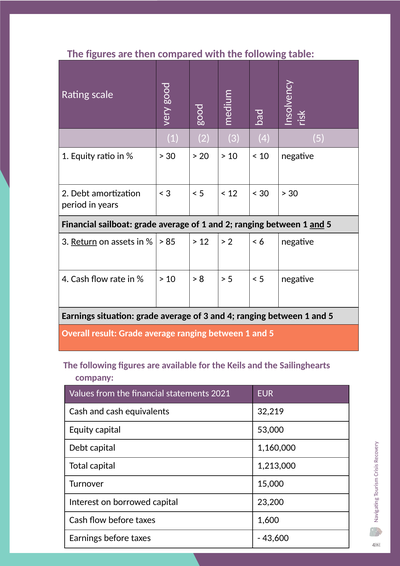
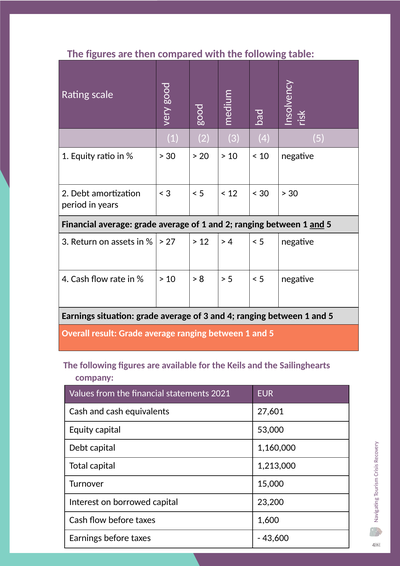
Financial sailboat: sailboat -> average (115, 224)
Return underline: present -> none (84, 242)
85: 85 -> 27 (171, 242)
2: 2 -> 4 (230, 242)
6: 6 -> 5 (262, 242)
32,219: 32,219 -> 27,601 (271, 411)
